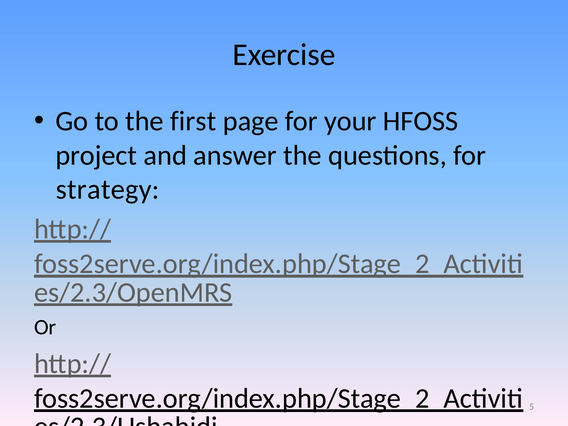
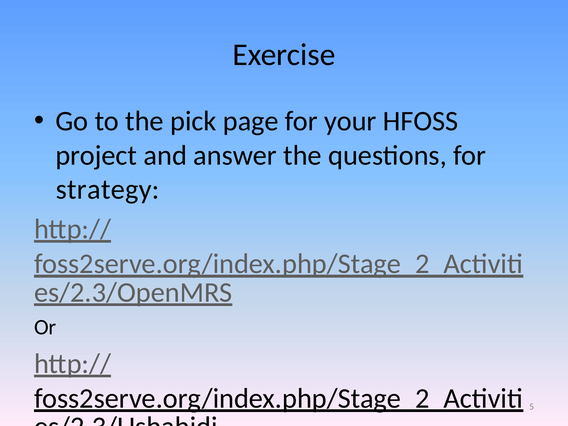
first: first -> pick (193, 121)
